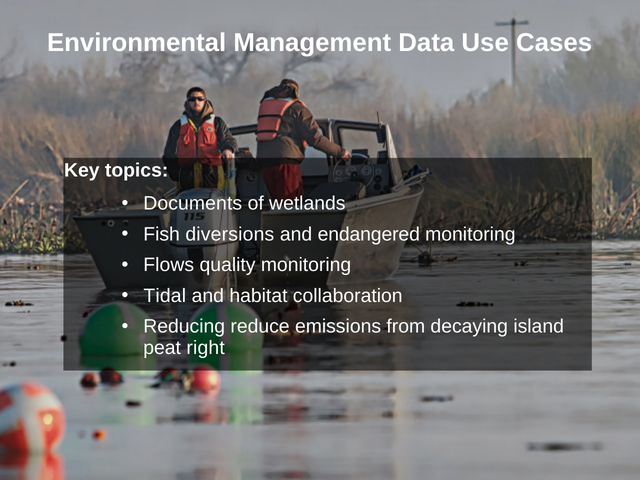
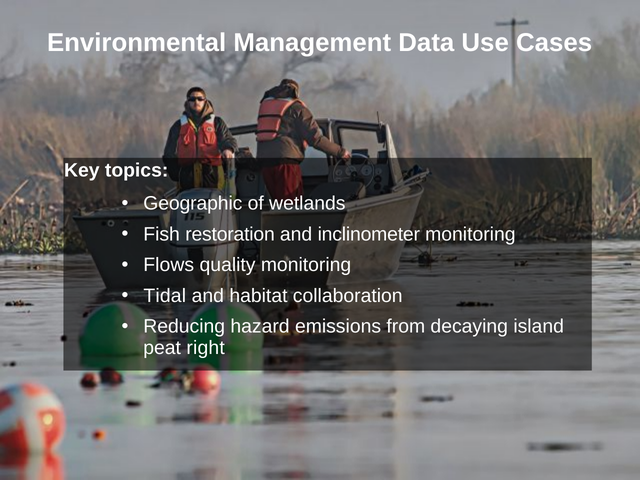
Documents: Documents -> Geographic (193, 204)
diversions: diversions -> restoration (230, 234)
endangered: endangered -> inclinometer (369, 234)
reduce: reduce -> hazard (260, 327)
